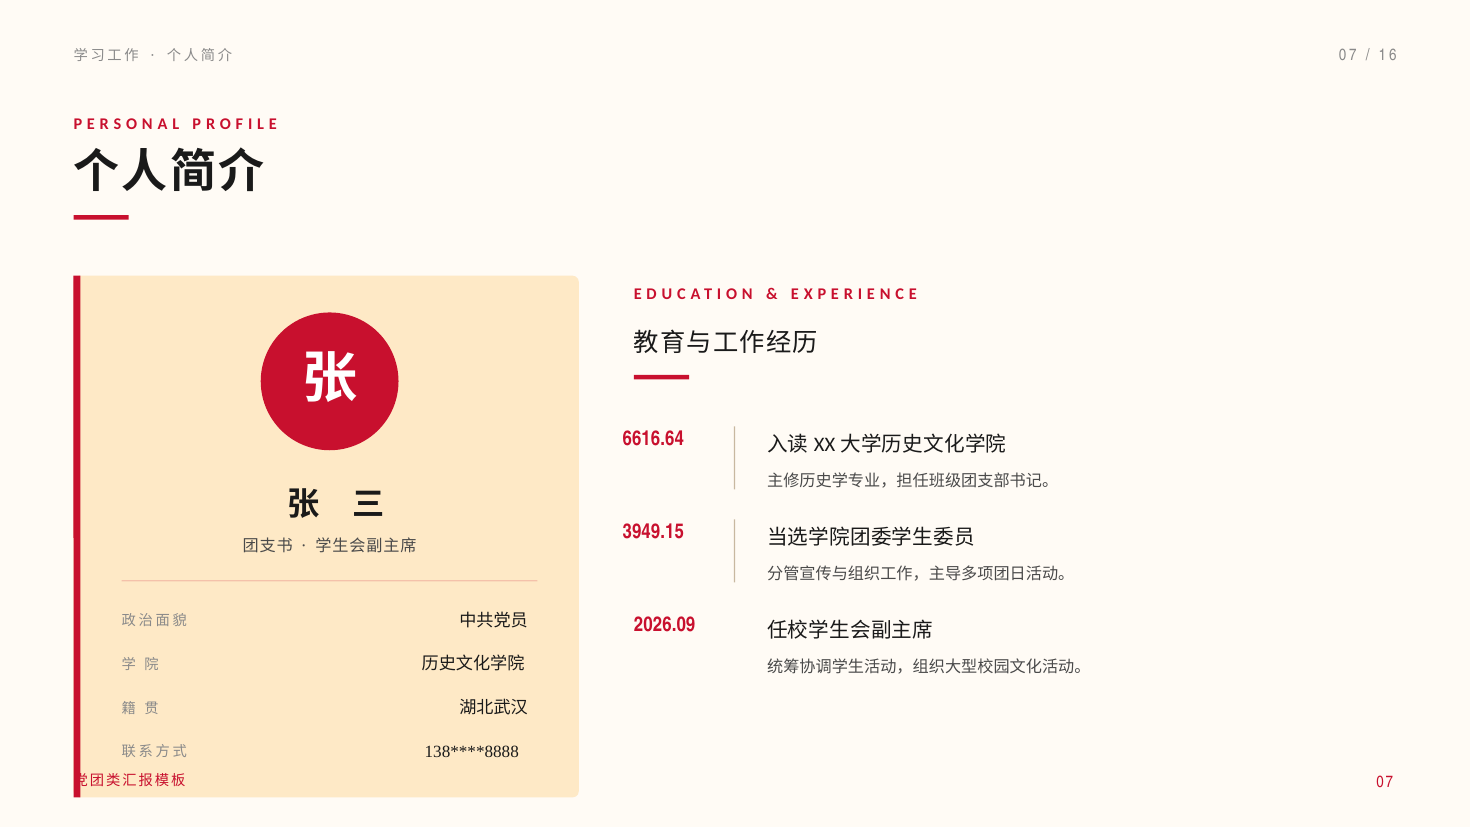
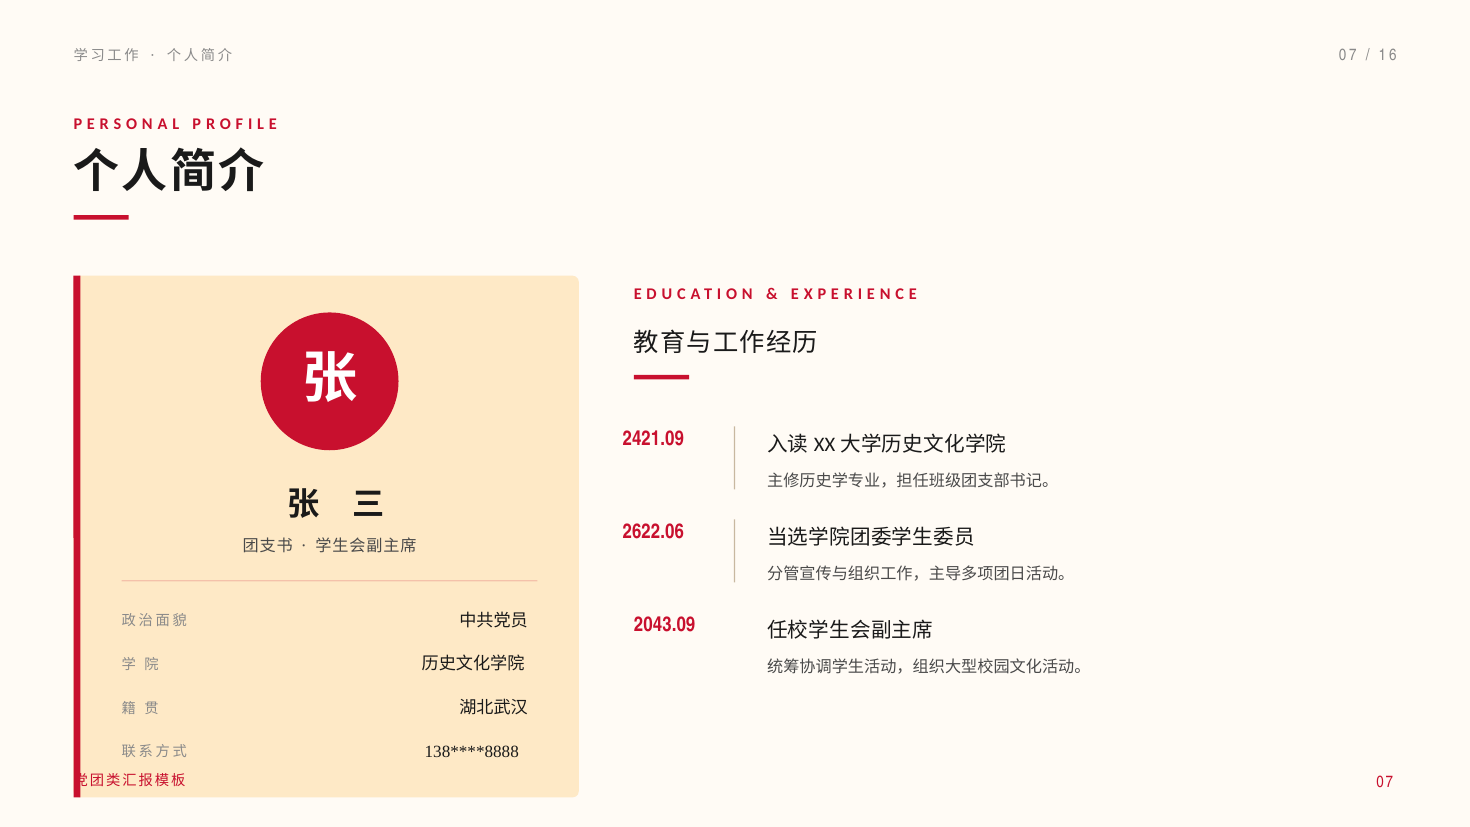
6616.64: 6616.64 -> 2421.09 (653, 438)
3949.15: 3949.15 -> 2622.06 (653, 531)
2026.09: 2026.09 -> 2043.09 (665, 624)
